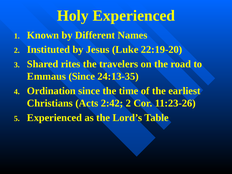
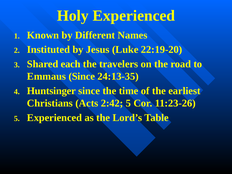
rites: rites -> each (71, 64)
Ordination: Ordination -> Huntsinger (51, 91)
2:42 2: 2 -> 5 (128, 103)
